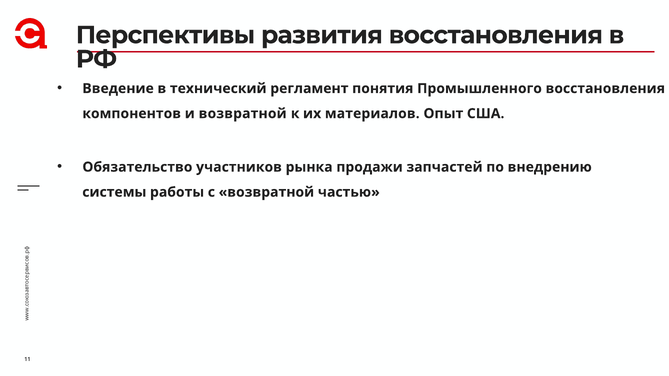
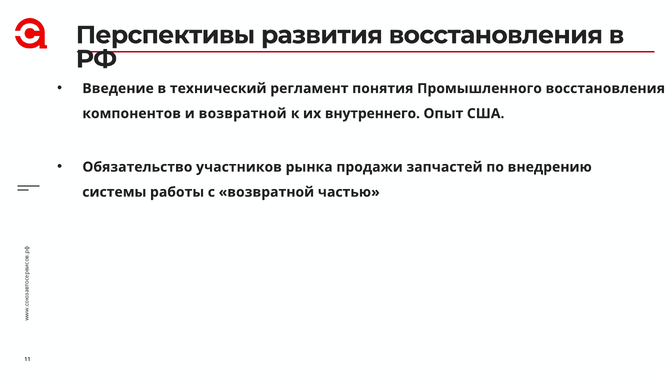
материалов: материалов -> внутреннего (372, 114)
